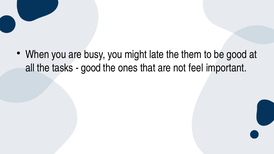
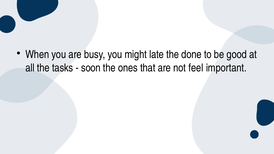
them: them -> done (191, 55)
good: good -> soon (91, 68)
